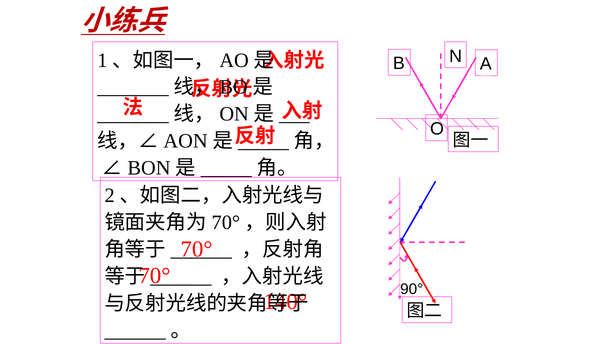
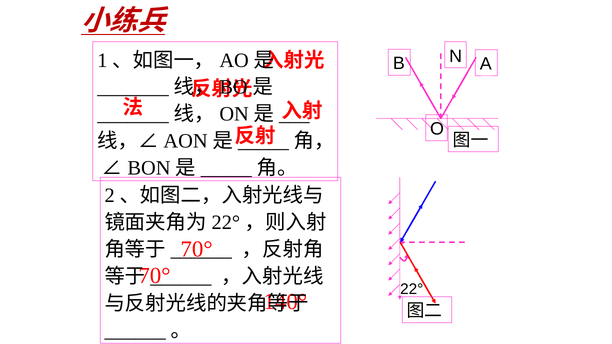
70°: 70° -> 22° (226, 223)
90°: 90° -> 22° (412, 289)
